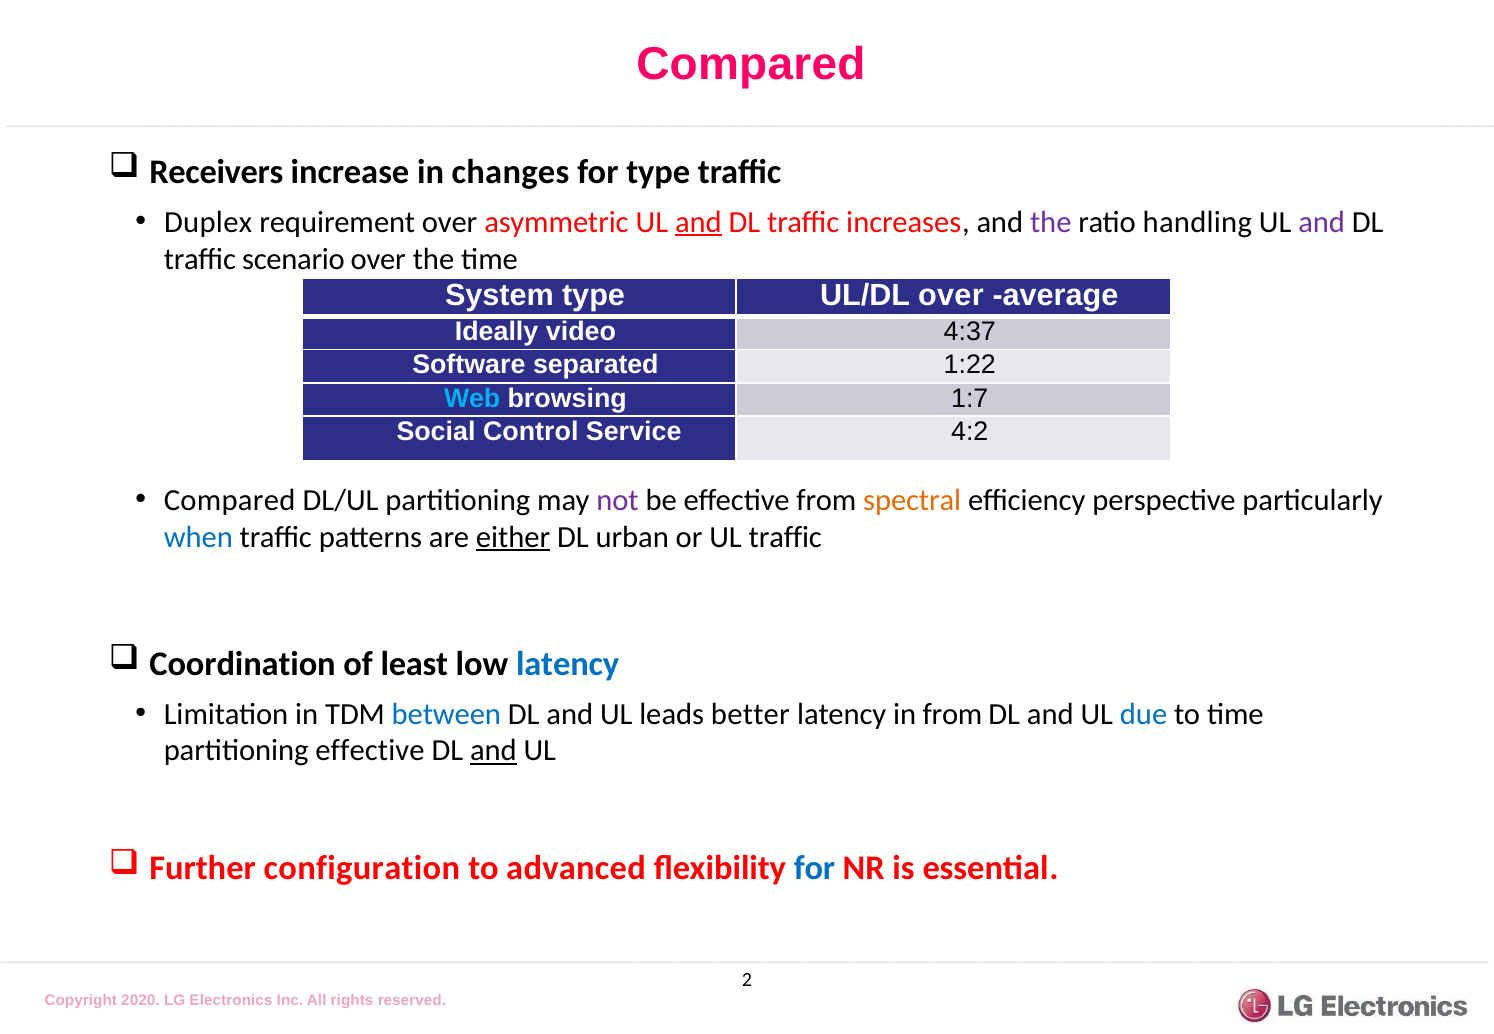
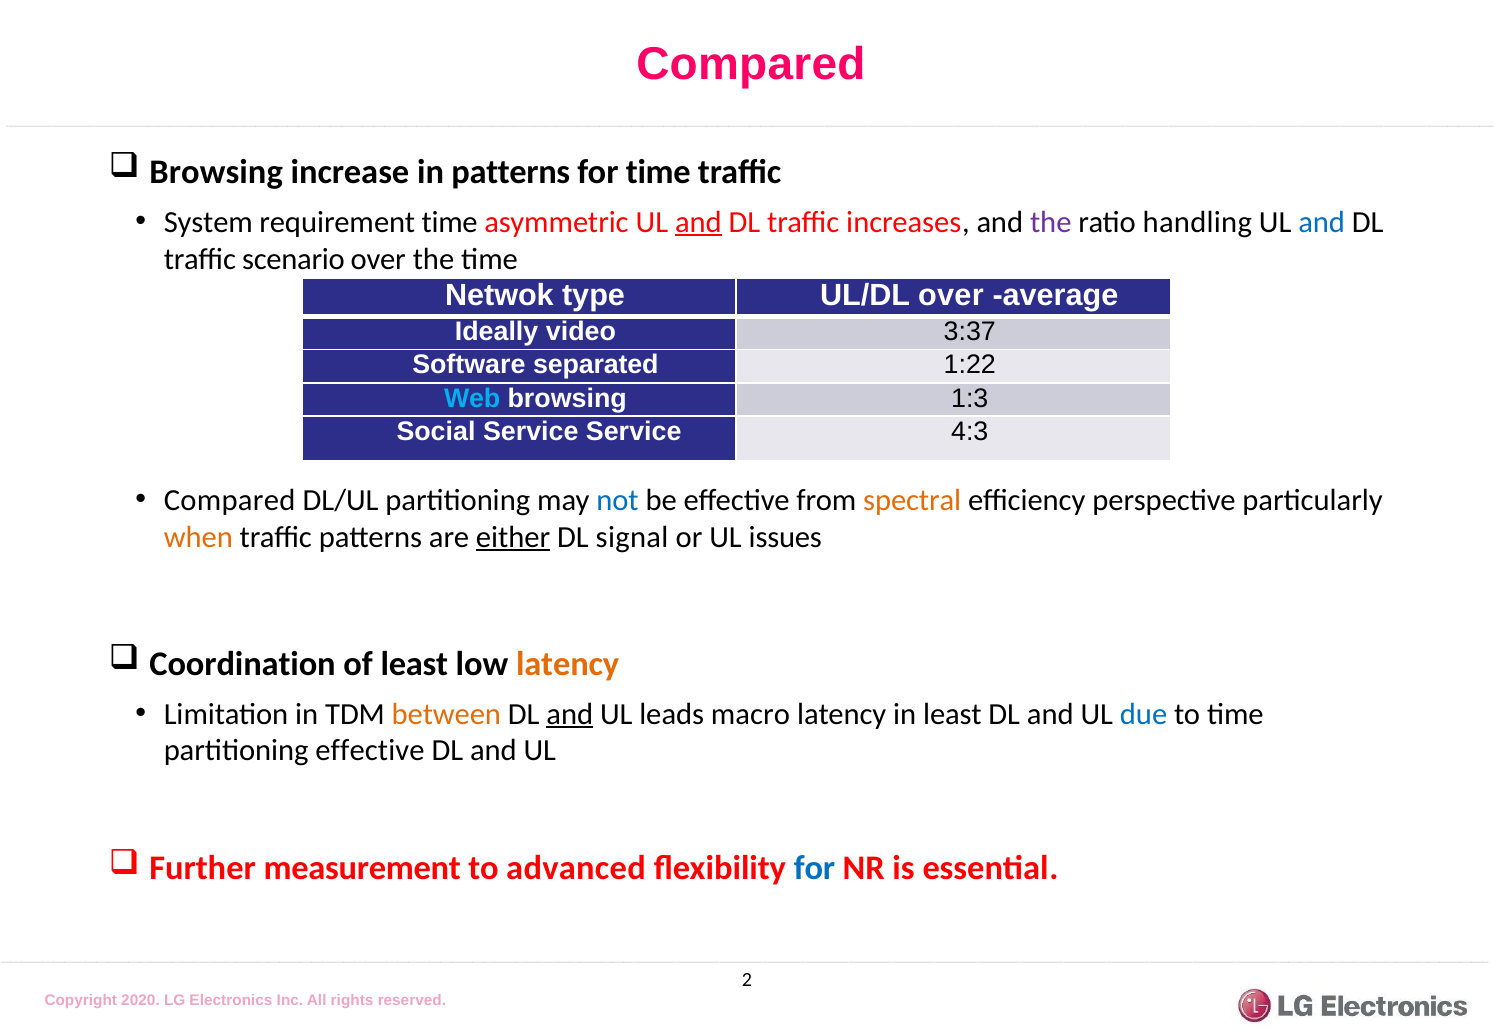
Receivers: Receivers -> Browsing (216, 172)
in changes: changes -> patterns (511, 172)
for type: type -> time (658, 172)
Duplex: Duplex -> System (208, 222)
requirement over: over -> time (450, 222)
and colour: purple -> blue (1322, 222)
System: System -> Netwok (499, 296)
4:37: 4:37 -> 3:37 (970, 332)
1:7: 1:7 -> 1:3 (970, 399)
Social Control: Control -> Service (531, 432)
4:2: 4:2 -> 4:3 (970, 432)
not colour: purple -> blue (617, 500)
when colour: blue -> orange (198, 537)
urban: urban -> signal (632, 537)
UL traffic: traffic -> issues (785, 537)
latency colour: blue -> orange (568, 664)
between colour: blue -> orange (446, 714)
and underline: none -> present (570, 714)
better: better -> macro (751, 714)
in from: from -> least (952, 714)
and underline: present -> none (493, 751)
configuration: configuration -> measurement (362, 869)
